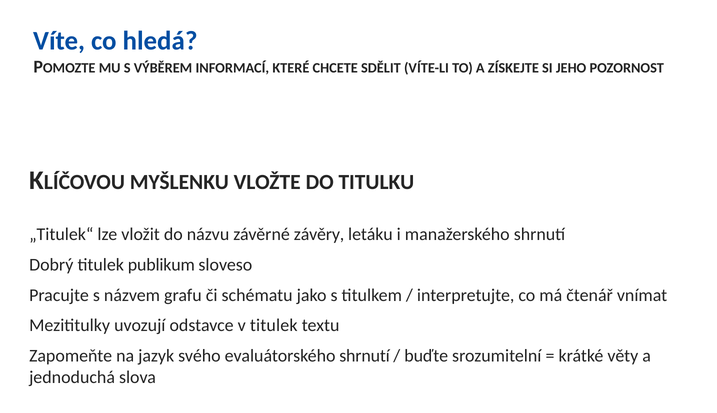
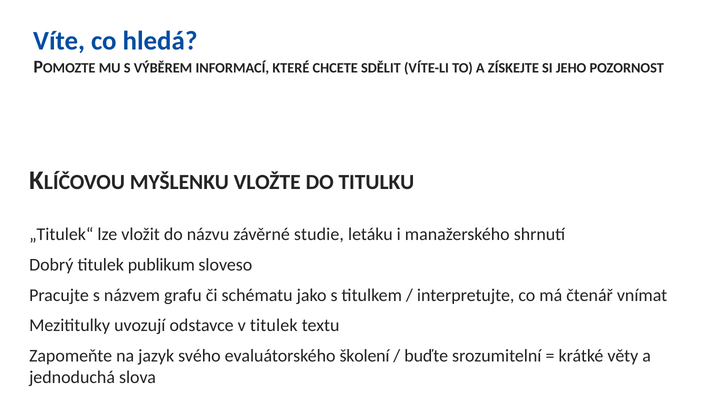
závěry: závěry -> studie (319, 234)
evaluátorského shrnutí: shrnutí -> školení (365, 356)
